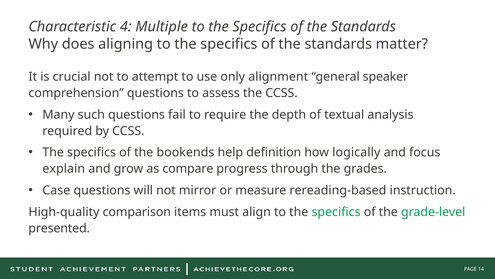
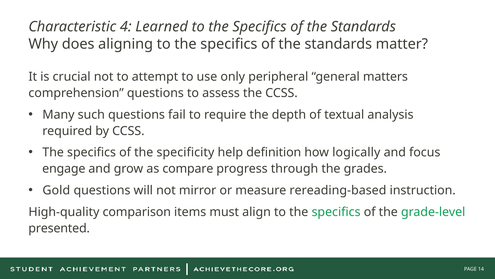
Multiple: Multiple -> Learned (162, 27)
alignment: alignment -> peripheral (278, 77)
speaker: speaker -> matters (385, 77)
bookends: bookends -> specificity (185, 152)
explain: explain -> engage (64, 169)
Case: Case -> Gold (56, 190)
